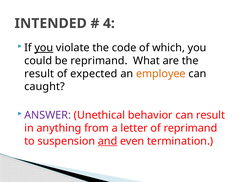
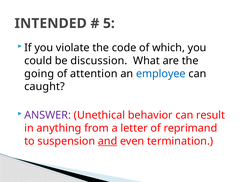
4: 4 -> 5 (109, 23)
you underline: present -> none (44, 48)
be reprimand: reprimand -> discussion (99, 61)
result: result -> going (39, 74)
expected: expected -> attention (94, 74)
employee colour: orange -> blue (161, 74)
